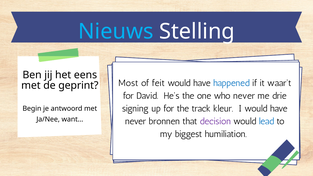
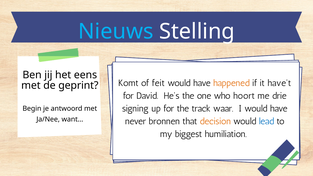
Most: Most -> Komt (128, 83)
happened colour: blue -> orange (231, 83)
waar't: waar't -> have't (279, 83)
who never: never -> hoort (244, 96)
kleur: kleur -> waar (223, 109)
decision colour: purple -> orange (215, 121)
